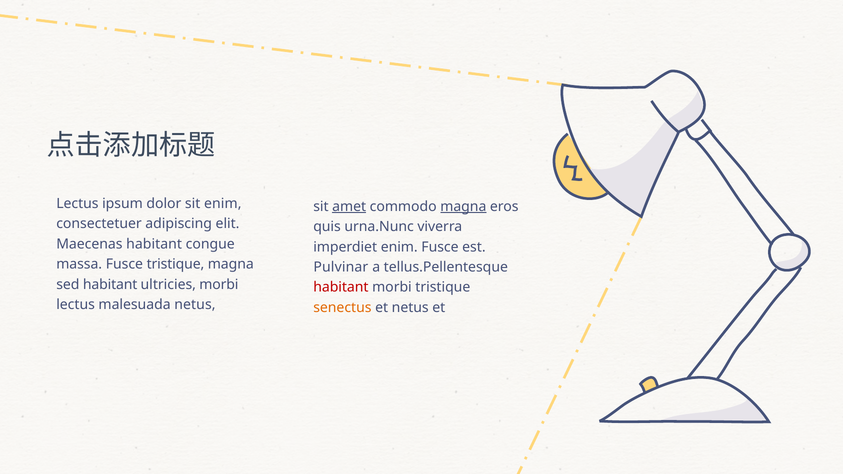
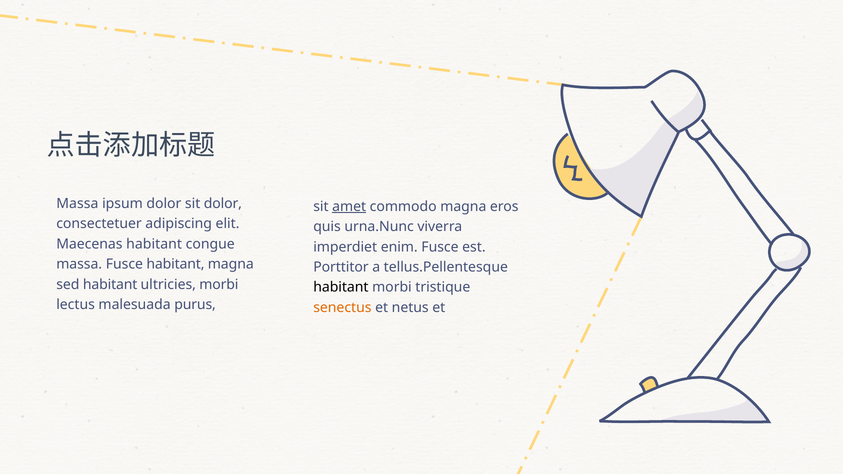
Lectus: Lectus -> Massa (77, 204)
sit enim: enim -> dolor (223, 204)
magna underline: present -> none (463, 207)
Fusce tristique: tristique -> habitant (175, 264)
Pulvinar: Pulvinar -> Porttitor (341, 267)
habitant colour: red -> black (341, 287)
malesuada netus: netus -> purus (195, 305)
